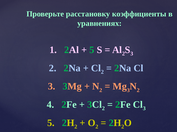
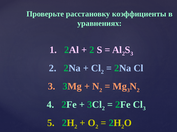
5: 5 -> 2 (92, 50)
